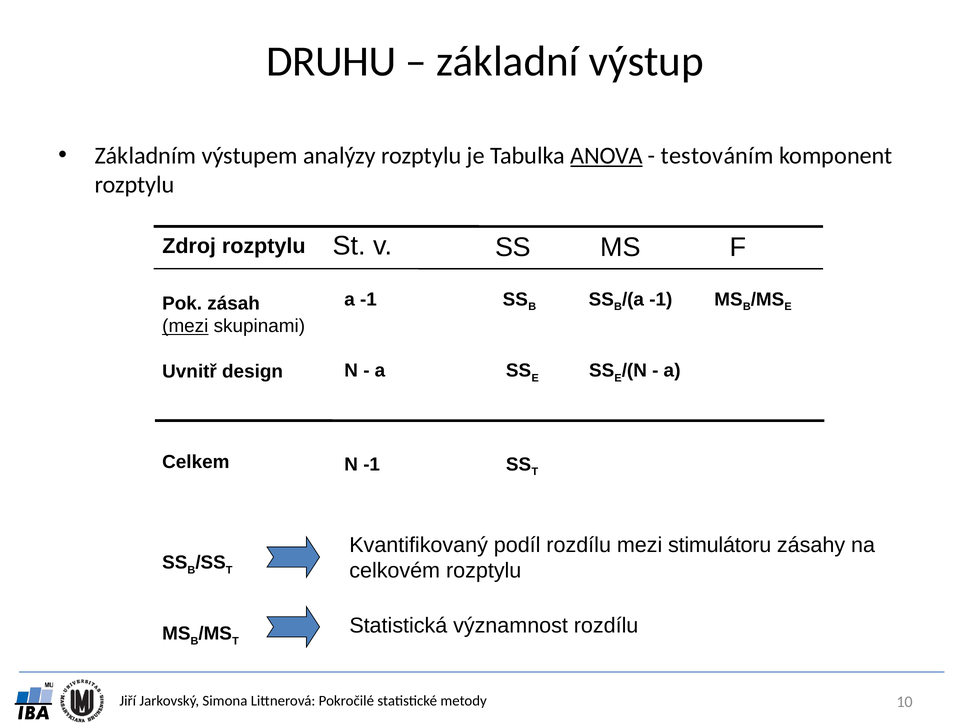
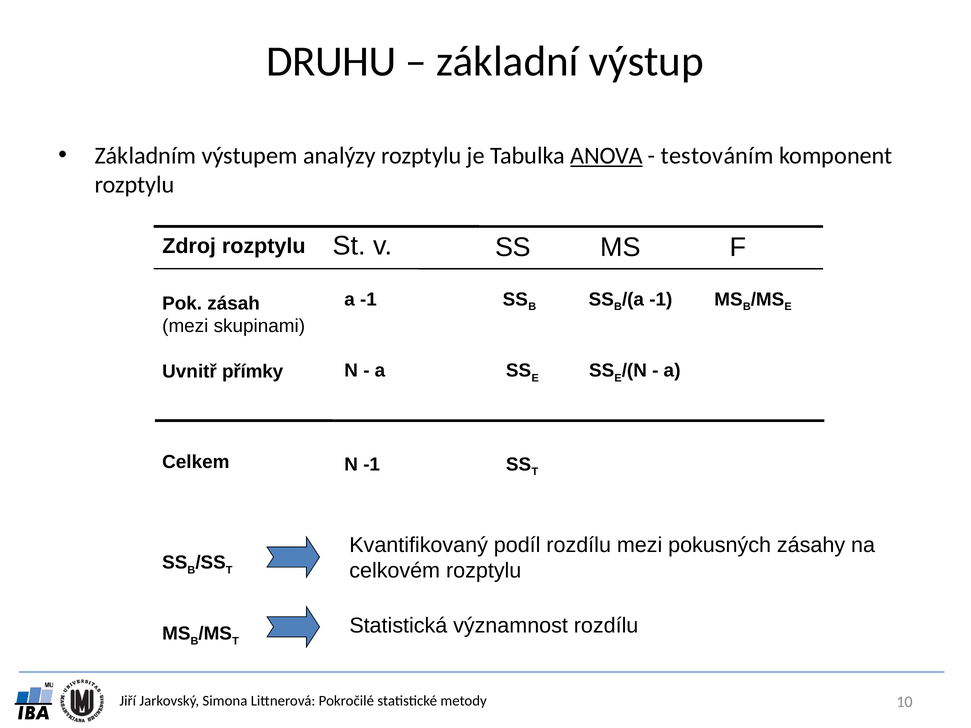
mezi underline: present -> none (185, 326)
design: design -> přímky (253, 372)
stimulátoru: stimulátoru -> pokusných (720, 545)
